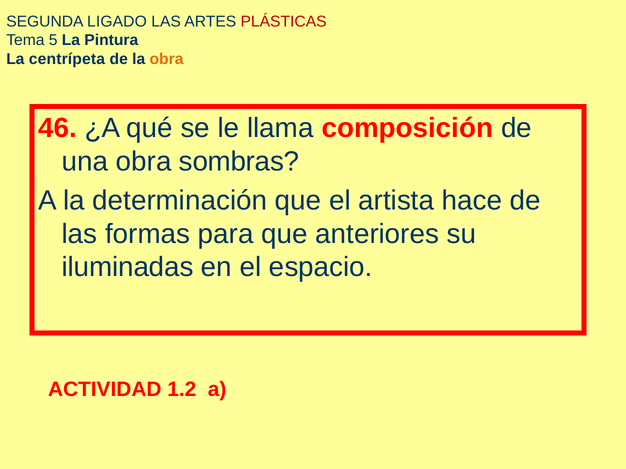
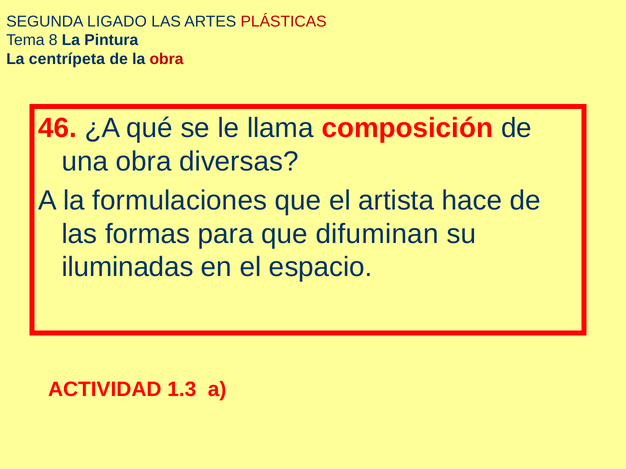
5: 5 -> 8 (53, 40)
obra colour: orange -> red (167, 59)
sombras: sombras -> diversas (239, 162)
determinación: determinación -> formulaciones (180, 201)
anteriores: anteriores -> difuminan (377, 234)
1.2: 1.2 -> 1.3 (182, 390)
